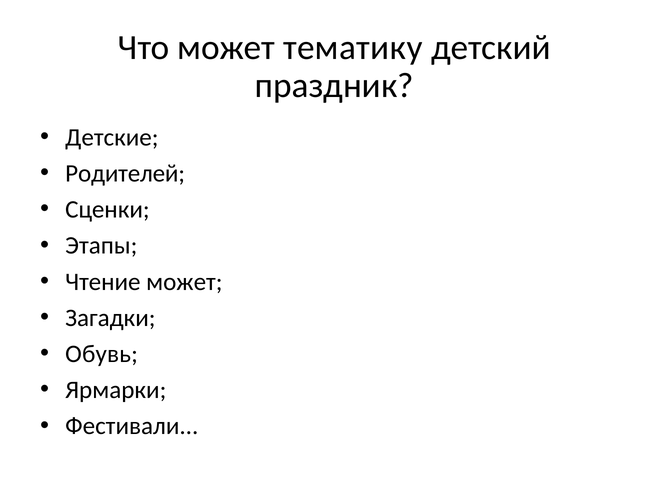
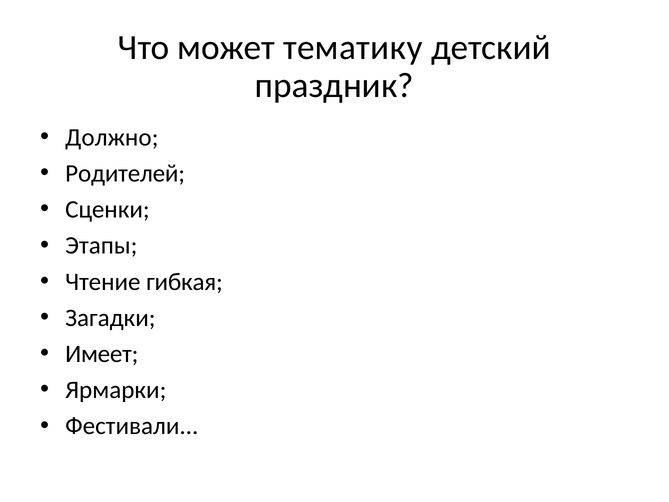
Детские: Детские -> Должно (112, 137)
Чтение может: может -> гибкая (184, 282)
Обувь: Обувь -> Имеет (102, 354)
